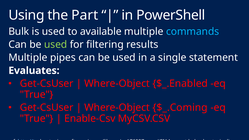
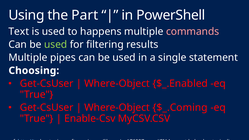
Bulk: Bulk -> Text (19, 32)
available: available -> happens (101, 32)
commands colour: light blue -> pink (193, 32)
Evaluates: Evaluates -> Choosing (34, 71)
